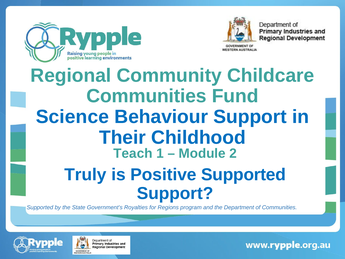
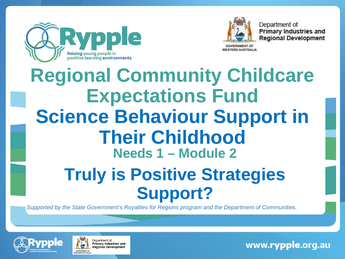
Communities: Communities -> Expectations (146, 96)
Teach: Teach -> Needs (133, 153)
Positive Supported: Supported -> Strategies (243, 175)
